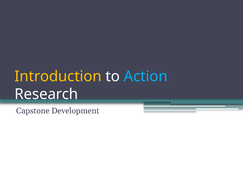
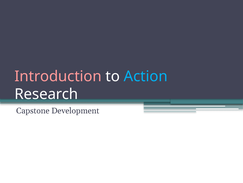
Introduction colour: yellow -> pink (58, 76)
